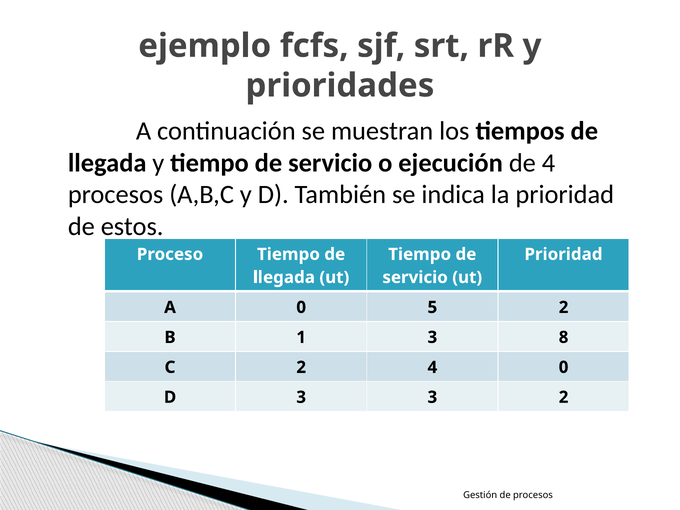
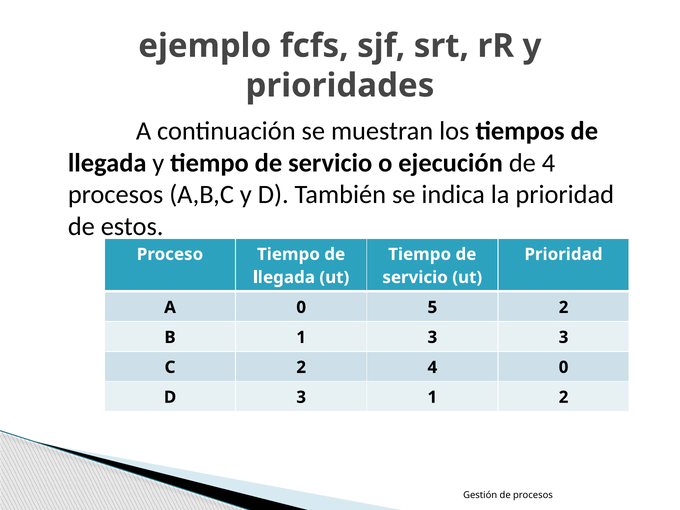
3 8: 8 -> 3 (564, 337)
3 3: 3 -> 1 (432, 397)
